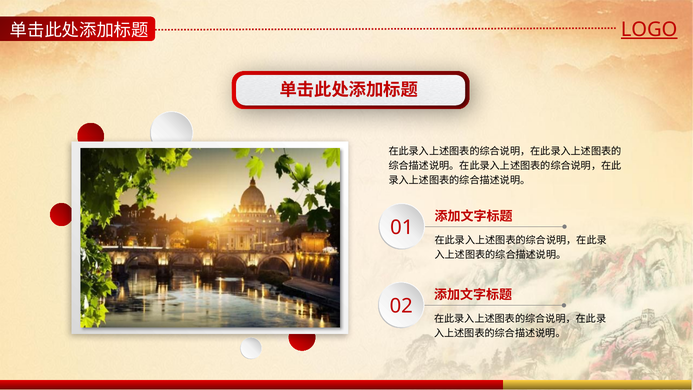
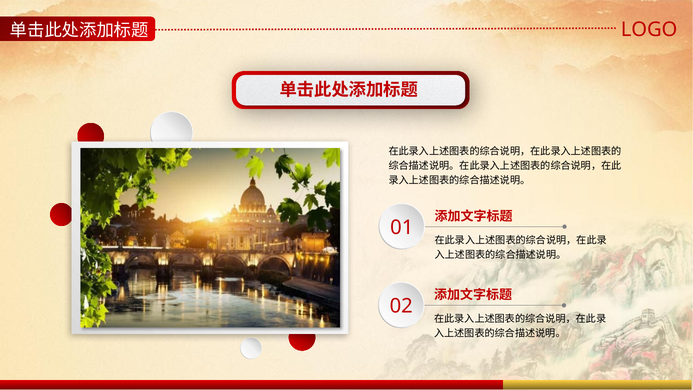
LOGO underline: present -> none (649, 30)
